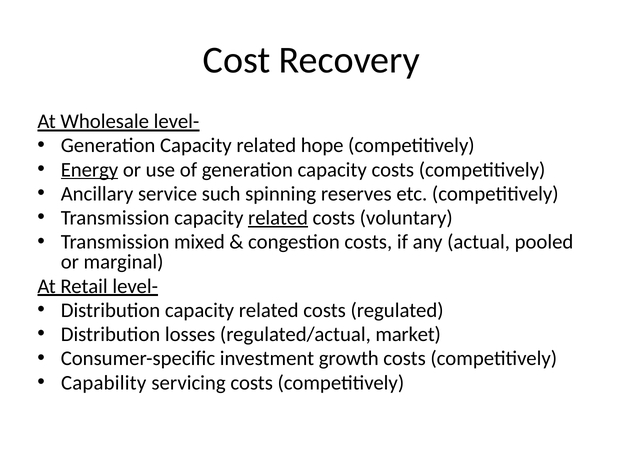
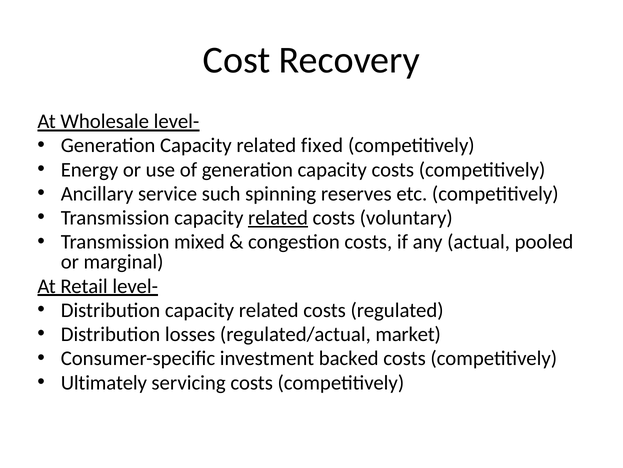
hope: hope -> fixed (322, 145)
Energy underline: present -> none (90, 169)
growth: growth -> backed (349, 358)
Capability: Capability -> Ultimately (104, 382)
